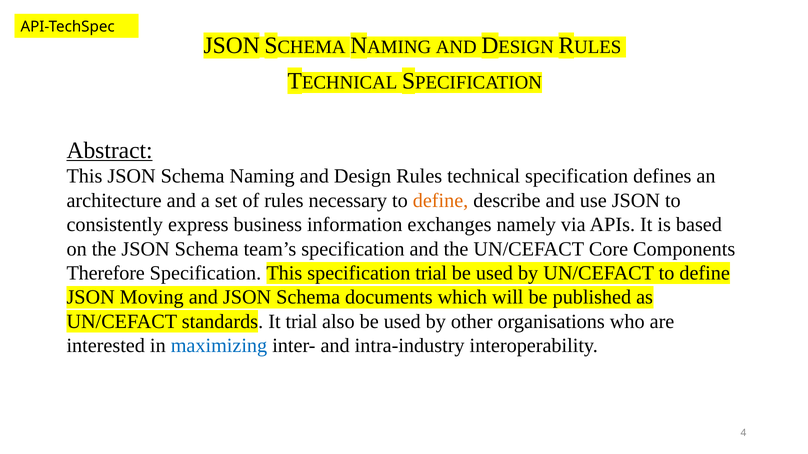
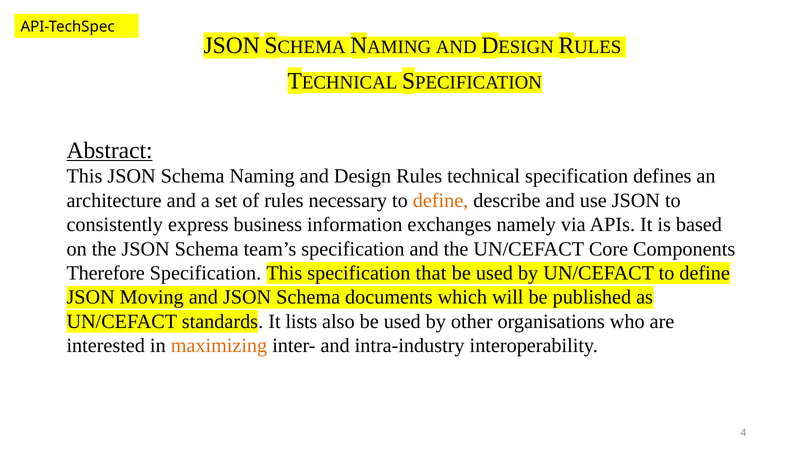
specification trial: trial -> that (431, 273)
It trial: trial -> lists (301, 322)
maximizing colour: blue -> orange (219, 346)
